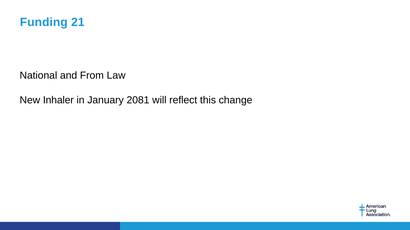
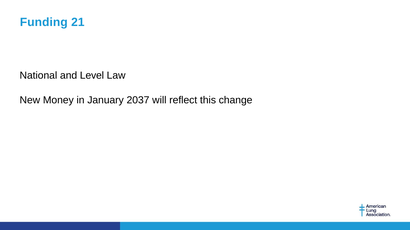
From: From -> Level (92, 76)
Inhaler: Inhaler -> Money (58, 100)
2081: 2081 -> 2037 (138, 100)
